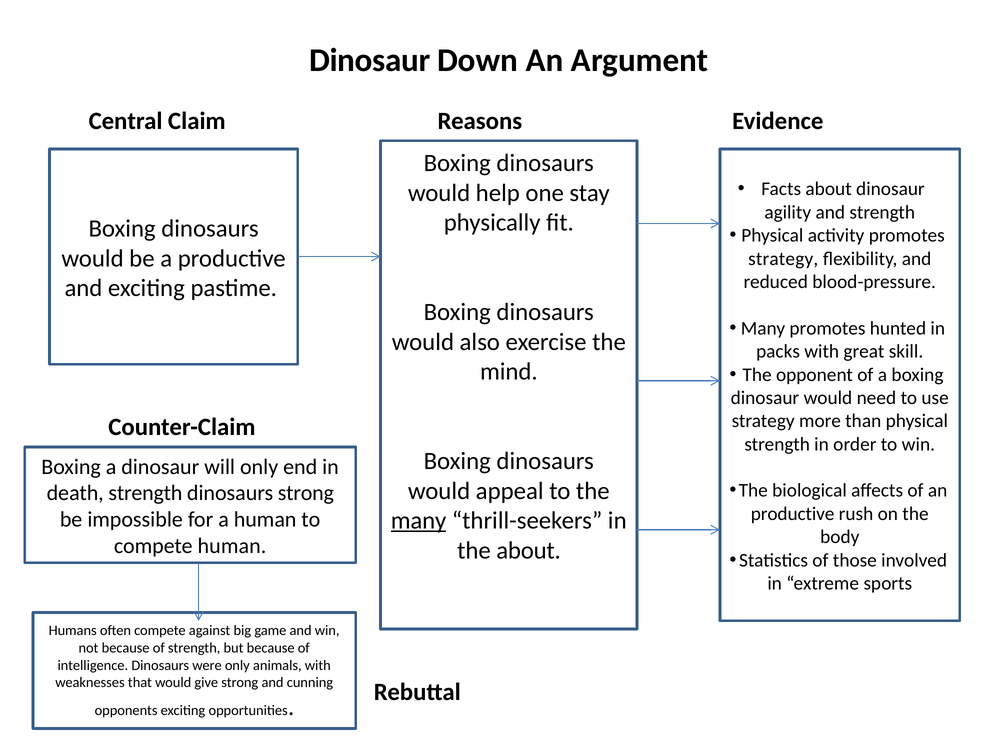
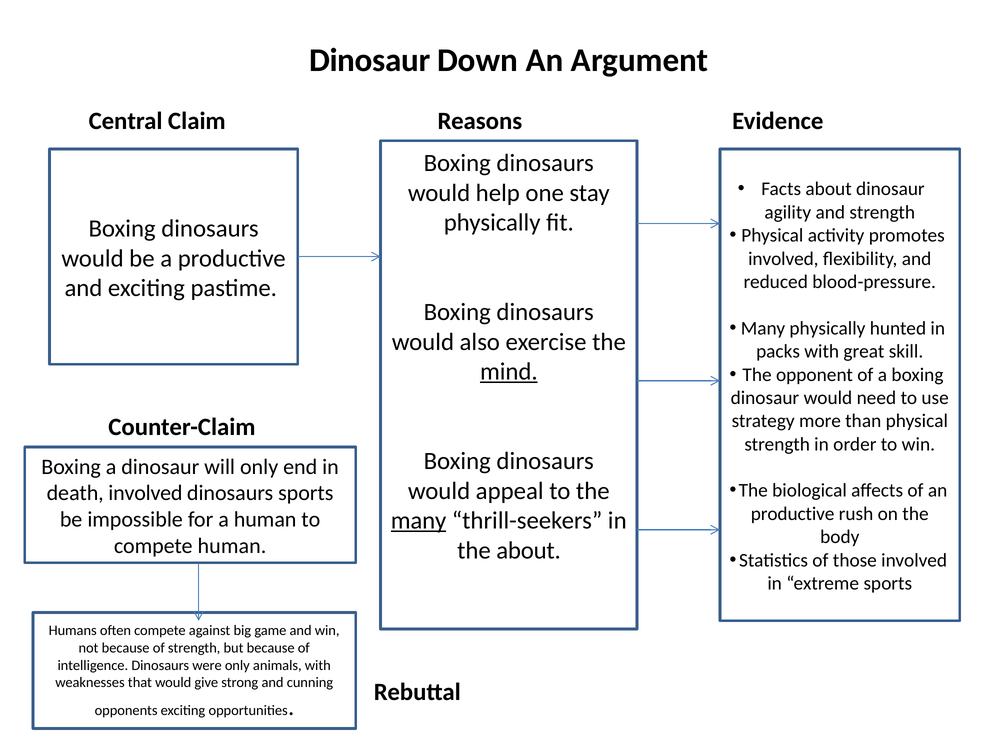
strategy: strategy -> involved (783, 259)
Many promotes: promotes -> physically (827, 328)
mind underline: none -> present (509, 372)
death strength: strength -> involved (145, 493)
dinosaurs strong: strong -> sports (306, 493)
